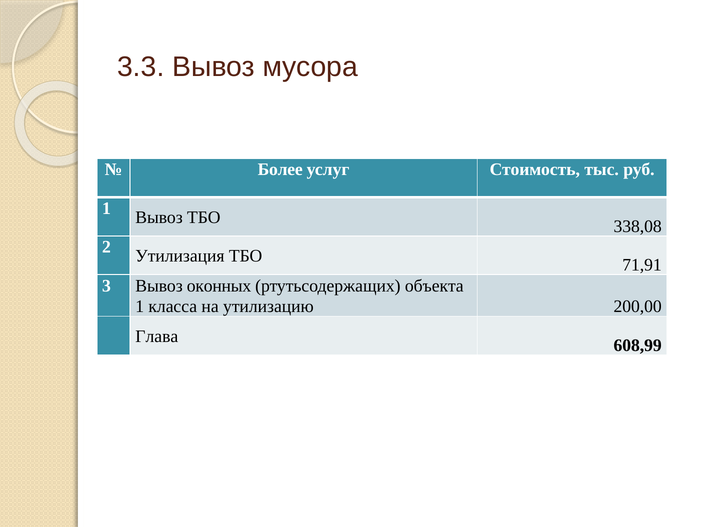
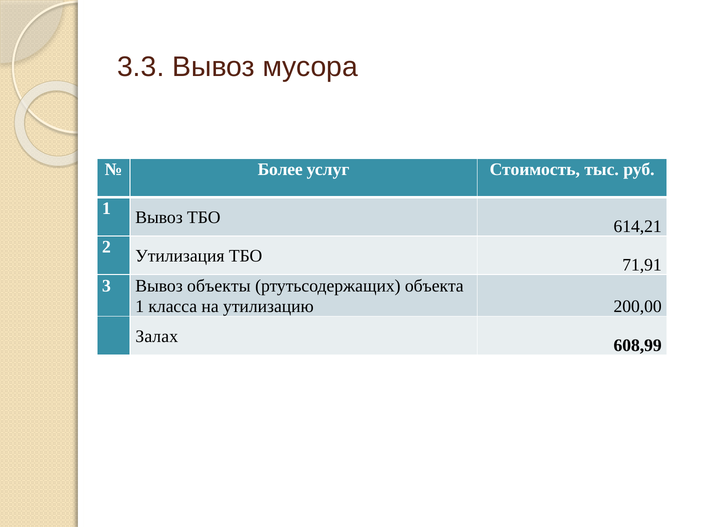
338,08: 338,08 -> 614,21 (638, 226)
оконных: оконных -> объекты (219, 286)
Глава: Глава -> Залах (157, 337)
